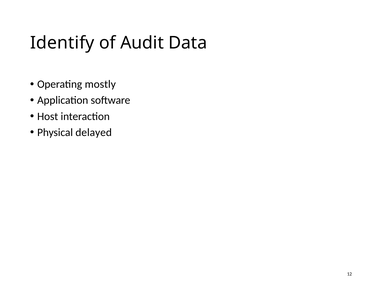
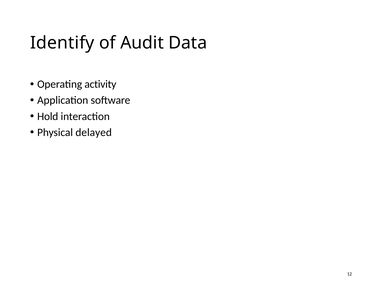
mostly: mostly -> activity (100, 84)
Host: Host -> Hold (48, 116)
